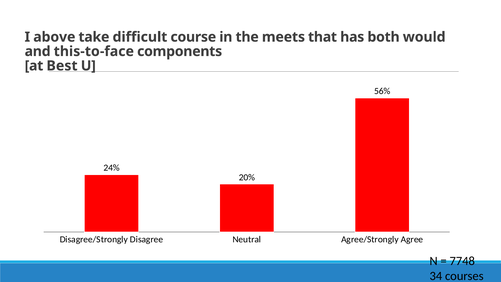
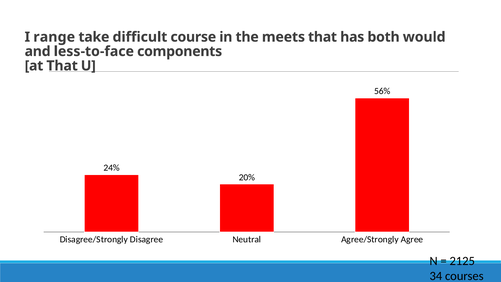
above: above -> range (54, 37)
this-to-face: this-to-face -> less-to-face (94, 51)
at Best: Best -> That (62, 66)
7748: 7748 -> 2125 (462, 261)
